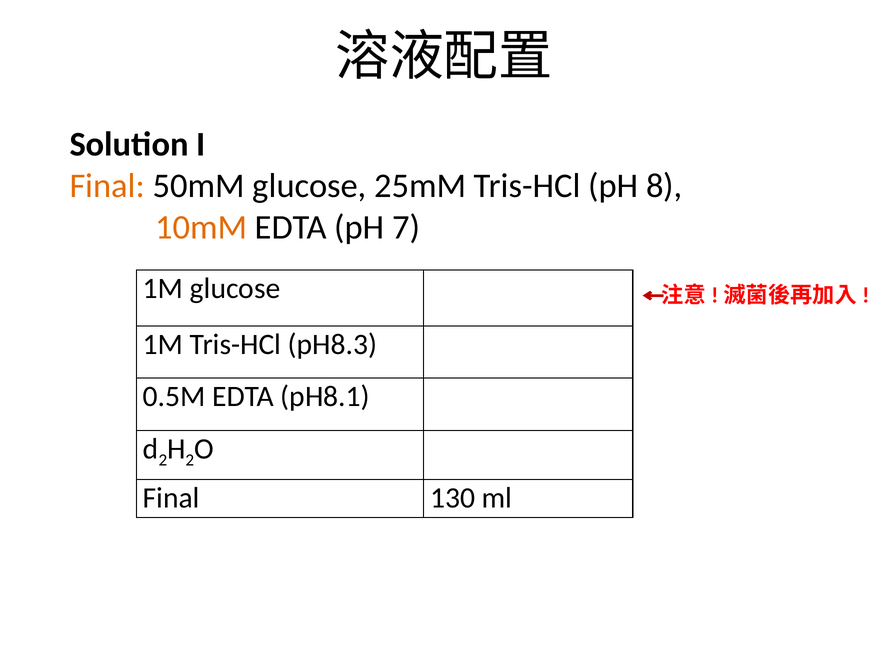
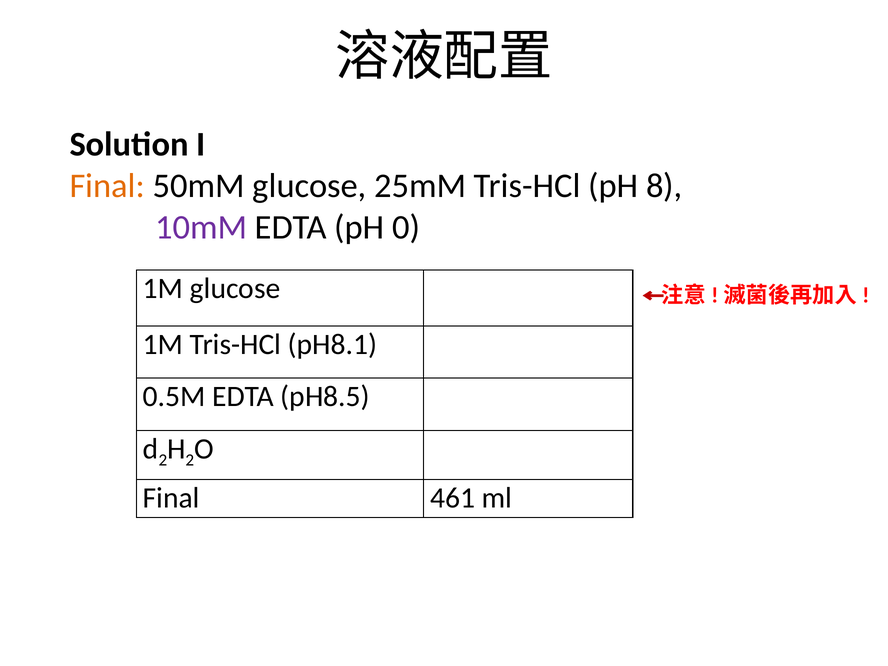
10mM colour: orange -> purple (201, 227)
7: 7 -> 0 (406, 227)
pH8.3: pH8.3 -> pH8.1 (333, 344)
pH8.1: pH8.1 -> pH8.5 (325, 396)
130: 130 -> 461 (453, 498)
